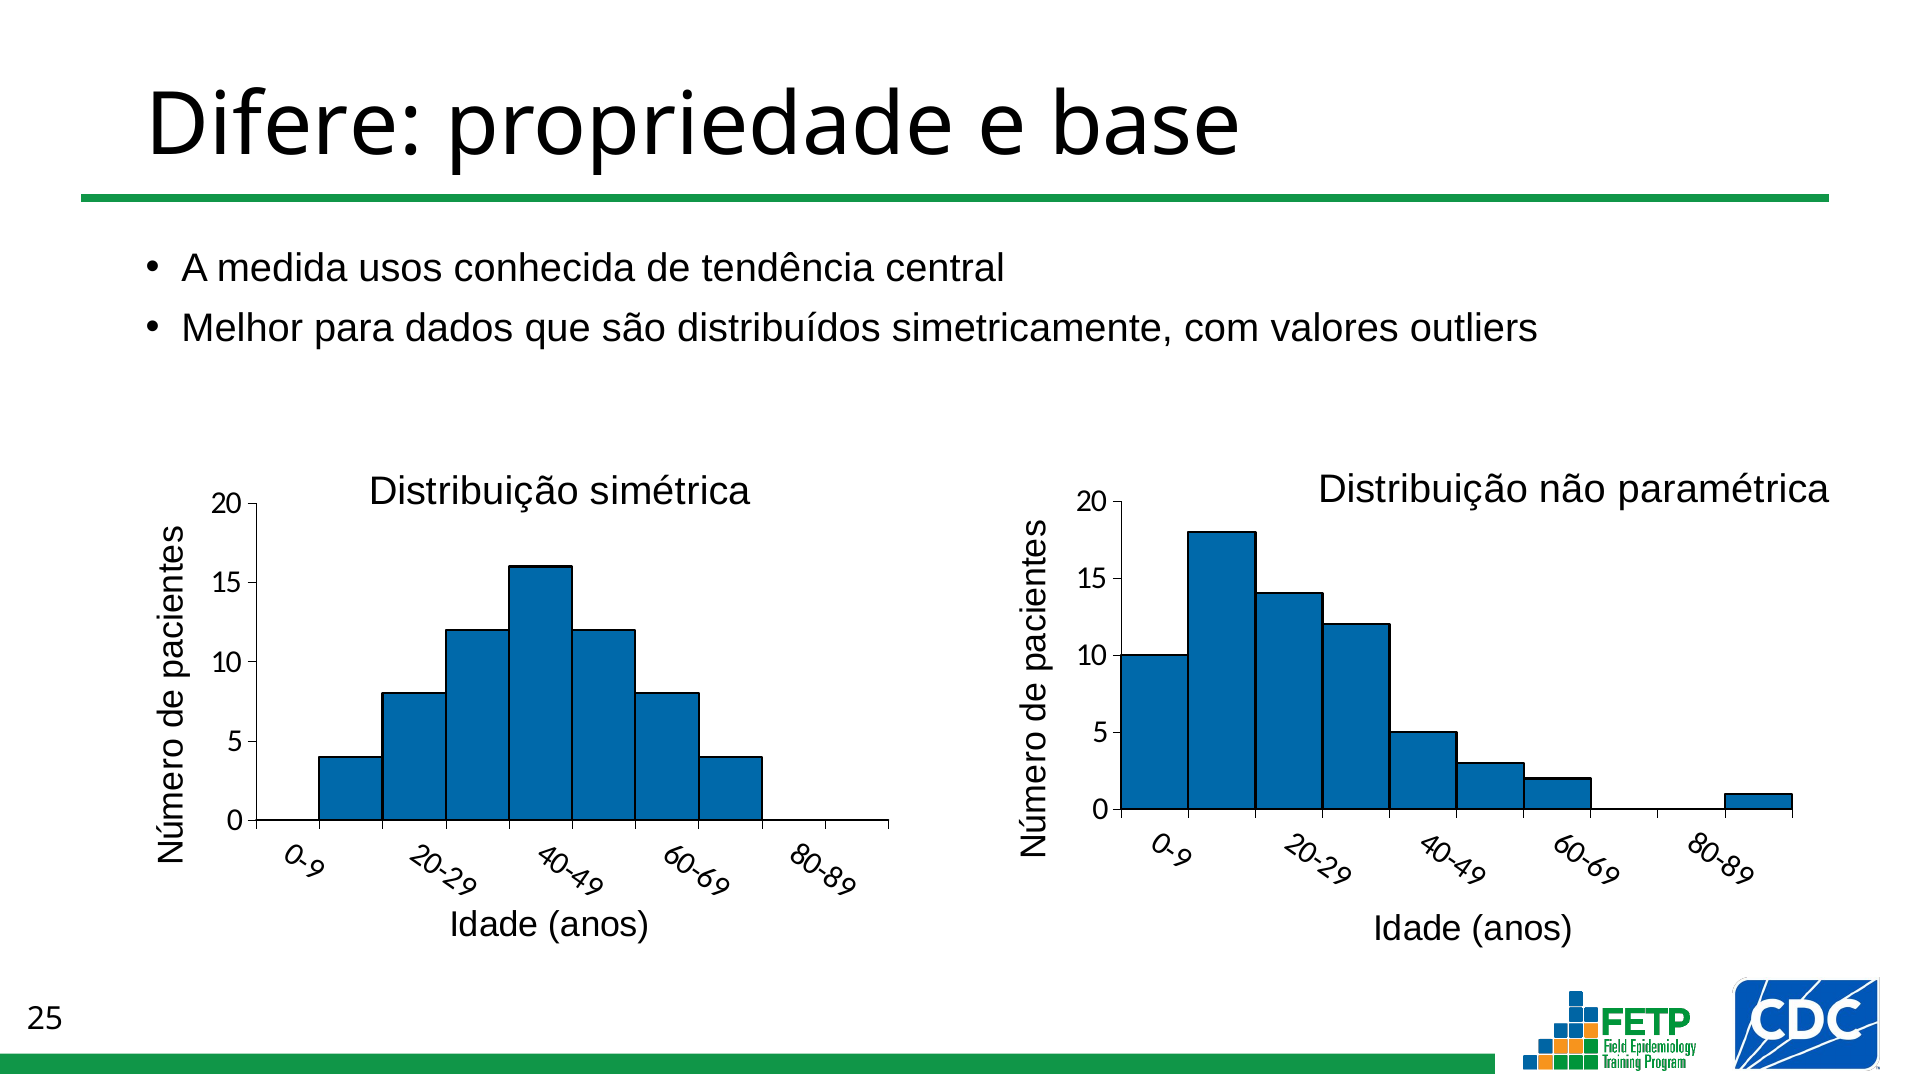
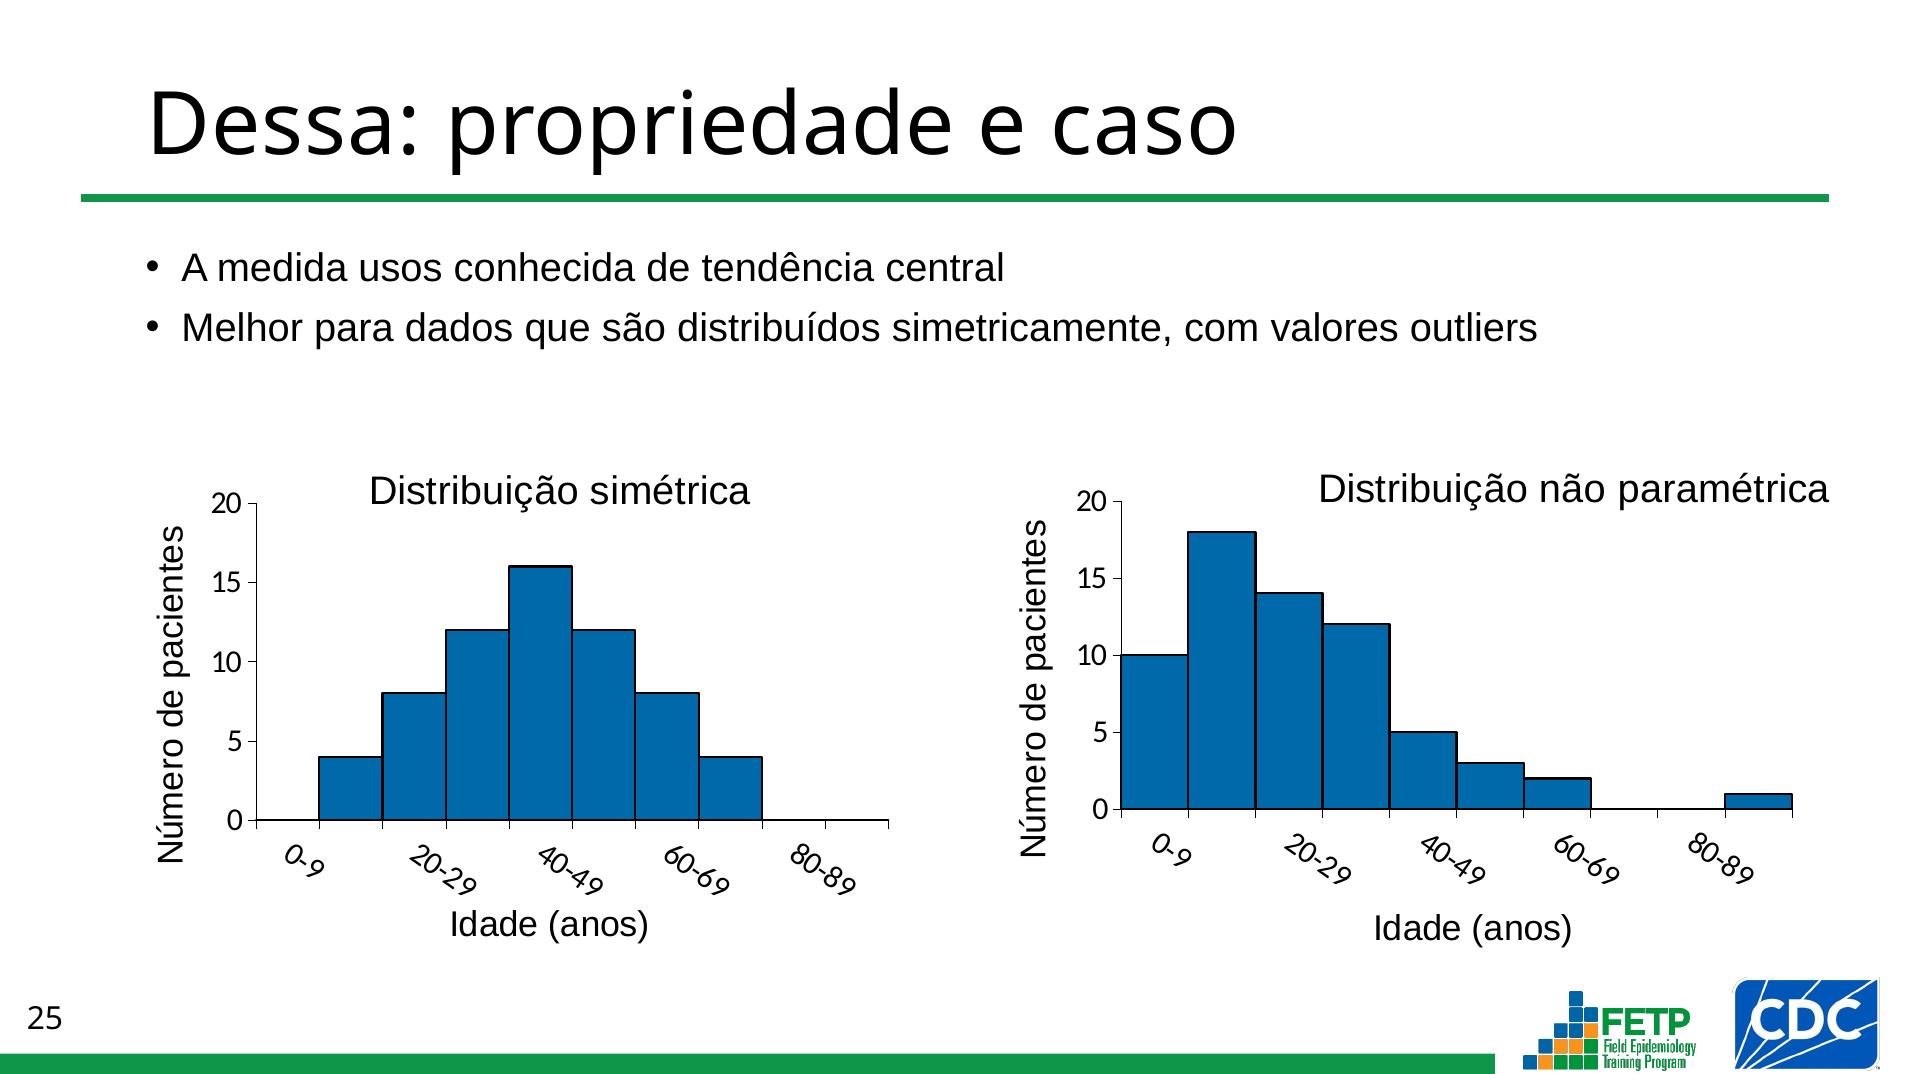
Difere: Difere -> Dessa (284, 125)
base: base -> caso (1145, 125)
